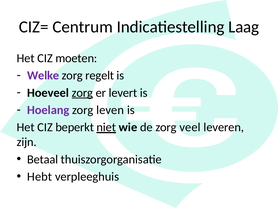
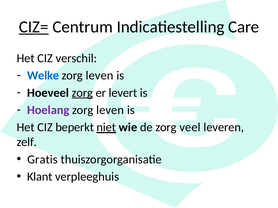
CIZ= underline: none -> present (34, 27)
Laag: Laag -> Care (244, 27)
moeten: moeten -> verschil (76, 58)
Welke colour: purple -> blue (43, 76)
regelt: regelt -> leven (100, 76)
zijn: zijn -> zelf (27, 142)
Betaal: Betaal -> Gratis (42, 160)
Hebt: Hebt -> Klant (40, 177)
